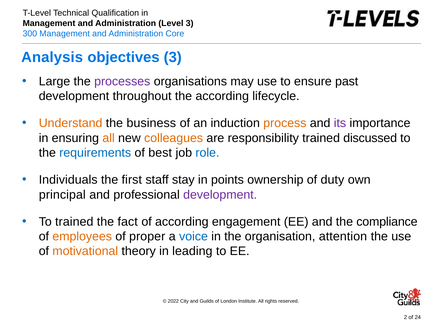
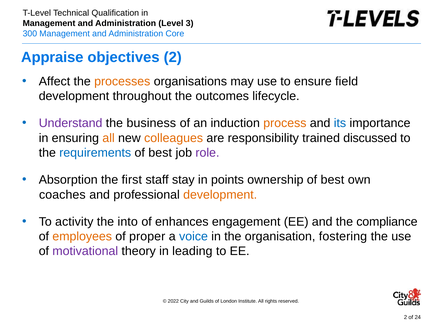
Analysis: Analysis -> Appraise (52, 57)
objectives 3: 3 -> 2 (173, 57)
Large: Large -> Affect (55, 82)
processes colour: purple -> orange (122, 82)
past: past -> field (347, 82)
the according: according -> outcomes (222, 96)
Understand colour: orange -> purple (71, 123)
its colour: purple -> blue (340, 123)
role colour: blue -> purple (207, 153)
Individuals: Individuals -> Absorption (68, 180)
ownership of duty: duty -> best (332, 180)
principal: principal -> coaches (62, 195)
development colour: purple -> orange (220, 195)
To trained: trained -> activity (74, 222)
fact: fact -> into (128, 222)
of according: according -> enhances (182, 222)
attention: attention -> fostering (343, 237)
motivational colour: orange -> purple (85, 251)
